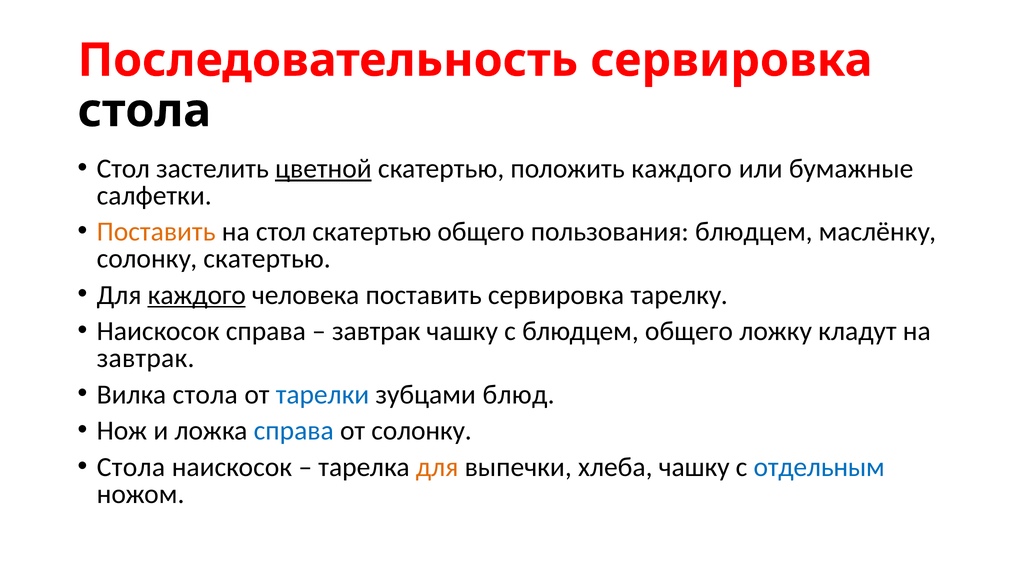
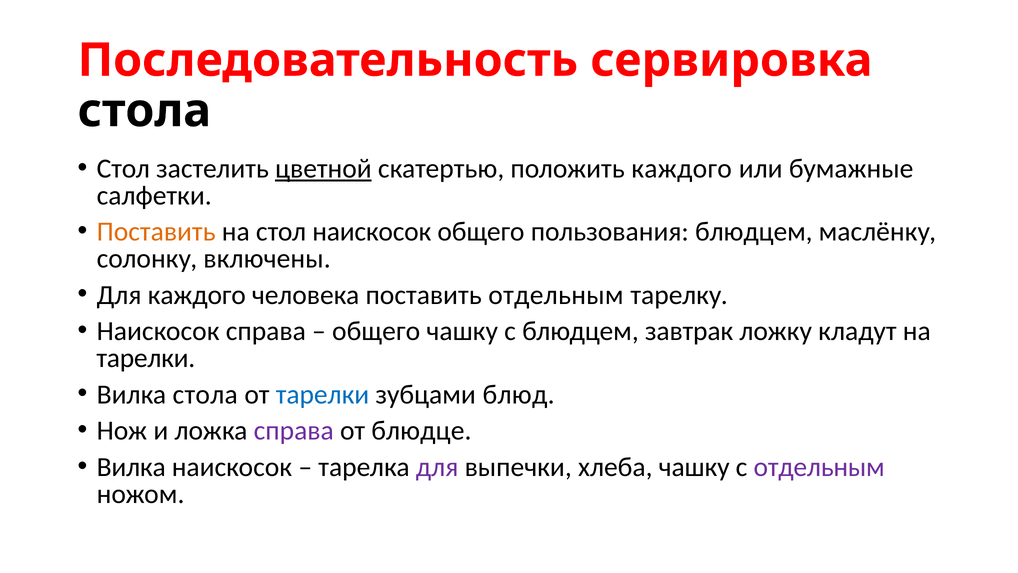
стол скатертью: скатертью -> наискосок (372, 232)
солонку скатертью: скатертью -> включены (267, 258)
каждого underline: present -> none (197, 295)
поставить сервировка: сервировка -> отдельным (556, 295)
завтрак: завтрак -> общего (376, 331)
блюдцем общего: общего -> завтрак (689, 331)
завтрак: завтрак -> тарелки (146, 358)
справа colour: blue -> purple (294, 430)
от солонку: солонку -> блюдце (421, 430)
Стола: Стола -> Вилка (131, 467)
для colour: orange -> purple (437, 467)
отдельным colour: blue -> purple (819, 467)
